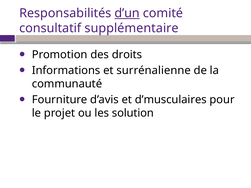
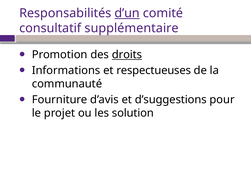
droits underline: none -> present (127, 55)
surrénalienne: surrénalienne -> respectueuses (154, 71)
d’musculaires: d’musculaires -> d’suggestions (171, 100)
